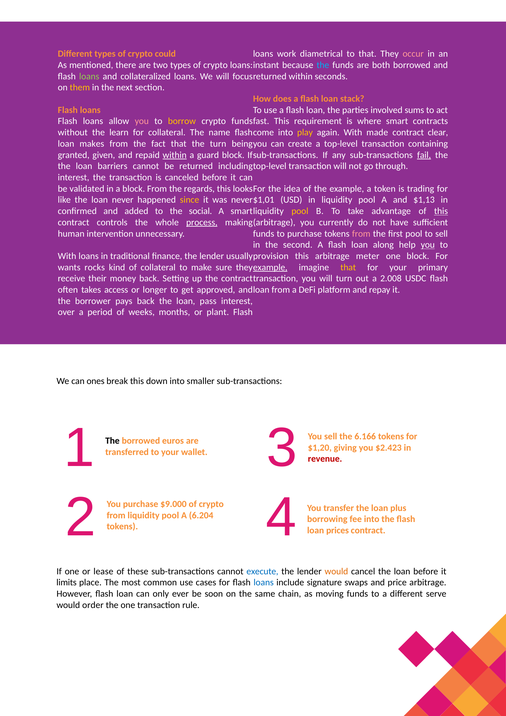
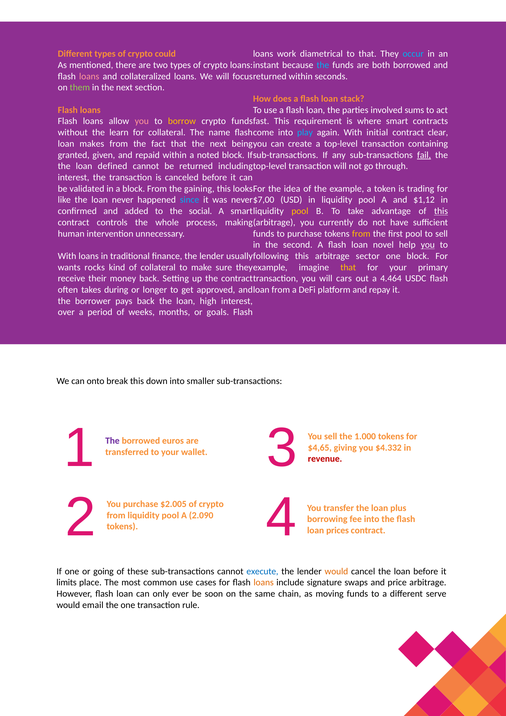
occur colour: pink -> light blue (413, 54)
loans colour: light green -> pink (89, 76)
them colour: yellow -> light green (80, 87)
play colour: yellow -> light blue (305, 132)
made: made -> initial (377, 132)
that the turn: turn -> next (218, 144)
within underline: present -> none (175, 155)
guard: guard -> noted (208, 155)
barriers: barriers -> defined (113, 166)
regards: regards -> gaining (199, 189)
since colour: yellow -> light blue (190, 200)
$1,01: $1,01 -> $7,00 (264, 200)
$1,13: $1,13 -> $1,12 (424, 200)
process underline: present -> none (202, 222)
from colour: pink -> yellow (361, 233)
along: along -> novel (383, 245)
provision: provision -> following (271, 256)
meter: meter -> sector (368, 256)
example underline: present -> none (270, 267)
will turn: turn -> cars (344, 278)
2.008: 2.008 -> 4.464 (391, 278)
access: access -> during (116, 290)
pass: pass -> high (208, 301)
plant: plant -> goals (218, 312)
ones: ones -> onto (96, 381)
6.166: 6.166 -> 1.000 (365, 436)
The colour: black -> purple (112, 441)
$1,20: $1,20 -> $4,65 (320, 447)
$2.423: $2.423 -> $4.332 (389, 447)
$9.000: $9.000 -> $2.005 (173, 504)
6.204: 6.204 -> 2.090 (201, 515)
lease: lease -> going (104, 571)
loans colour: blue -> orange (264, 582)
order: order -> email (93, 605)
